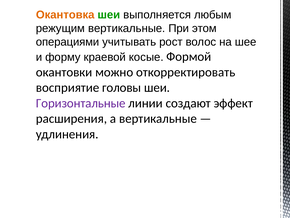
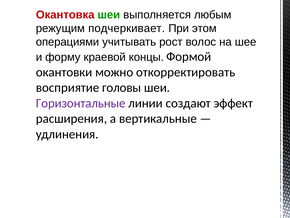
Окантовка colour: orange -> red (65, 15)
режущим вертикальные: вертикальные -> подчеркивает (127, 28)
косые: косые -> концы (146, 57)
